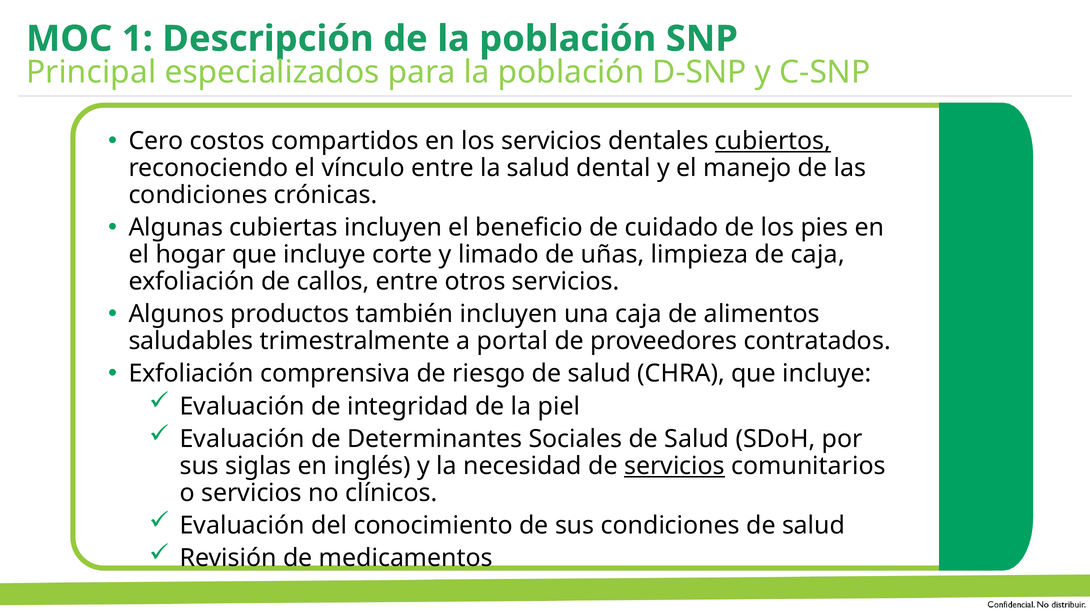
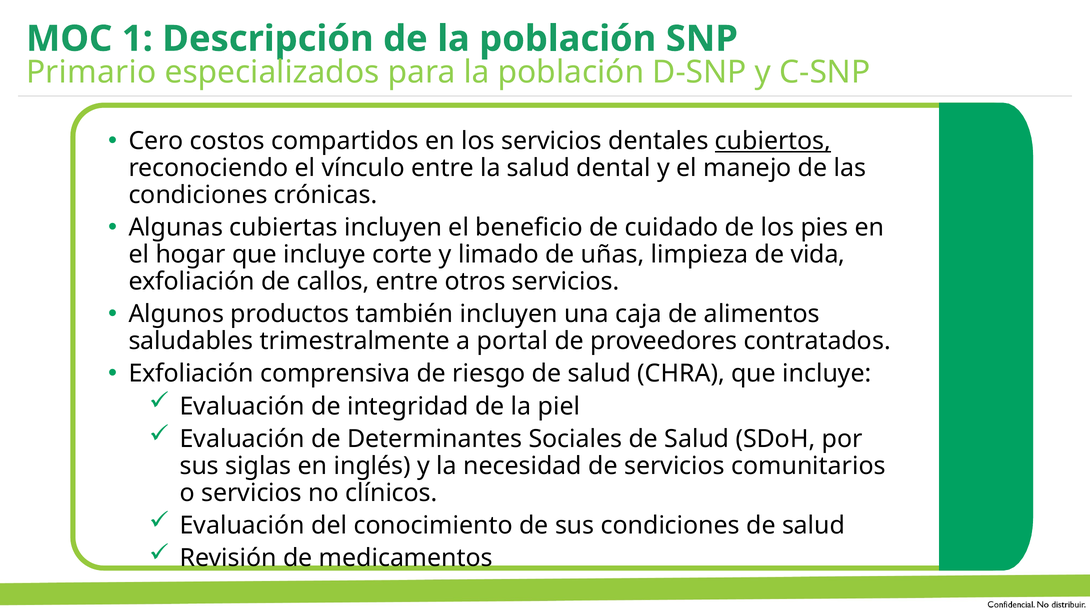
Principal: Principal -> Primario (91, 72)
de caja: caja -> vida (818, 255)
servicios underline: present -> none (675, 466)
